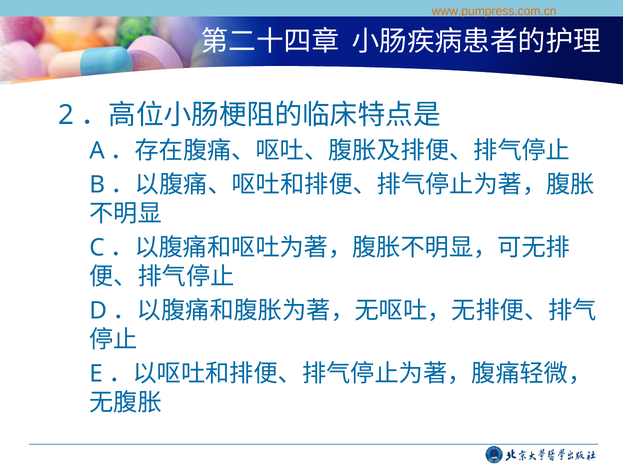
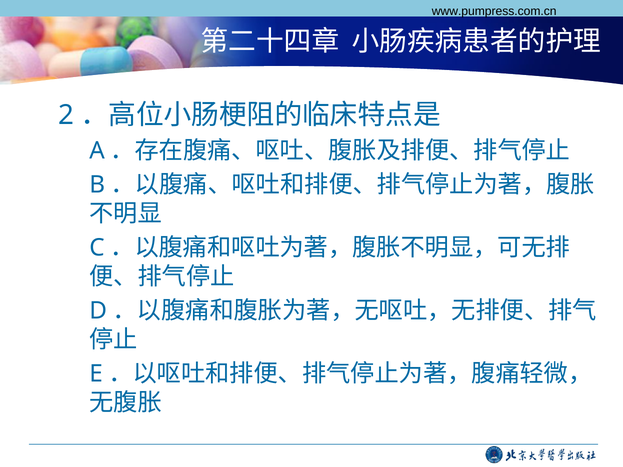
www.pumpress.com.cn colour: orange -> black (494, 11)
